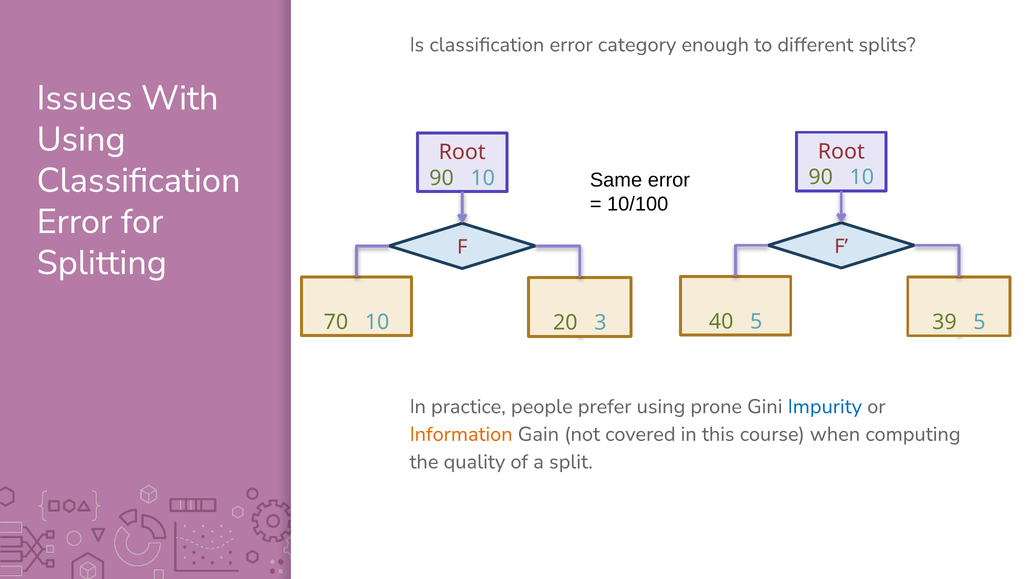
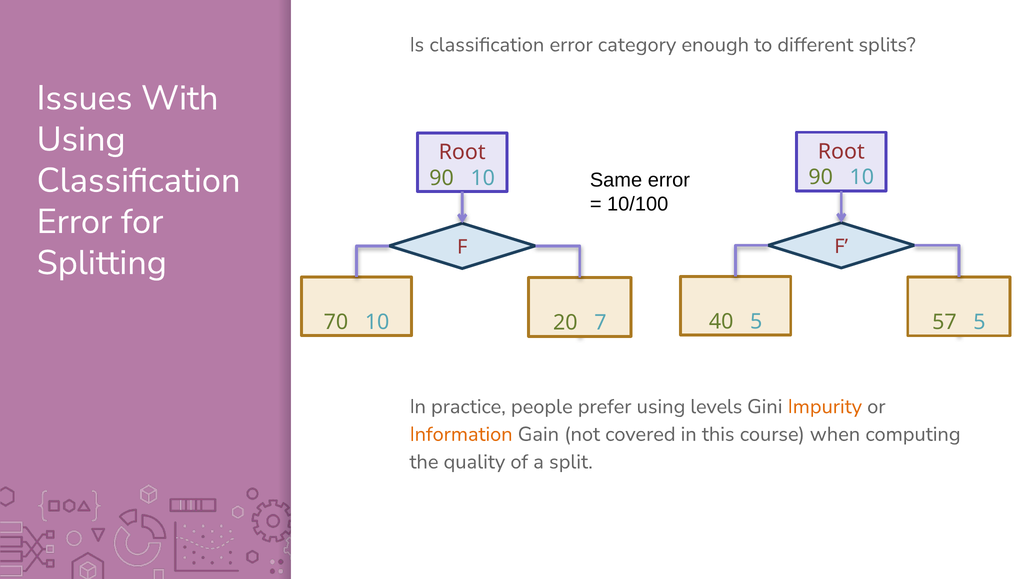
39: 39 -> 57 (944, 322)
3: 3 -> 7 (600, 323)
prone: prone -> levels (716, 406)
Impurity colour: blue -> orange (825, 406)
